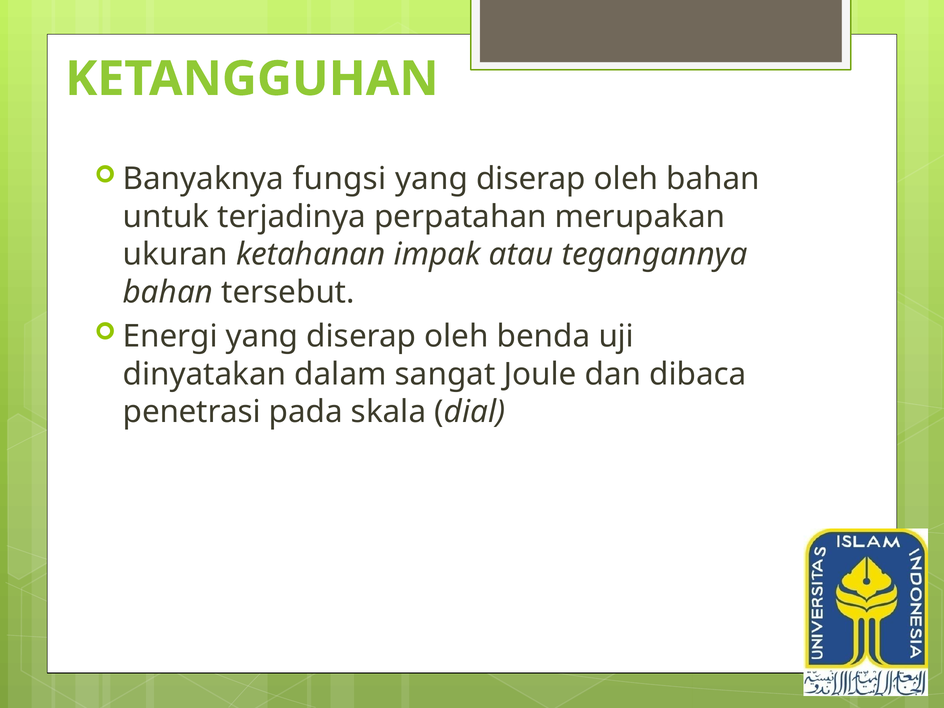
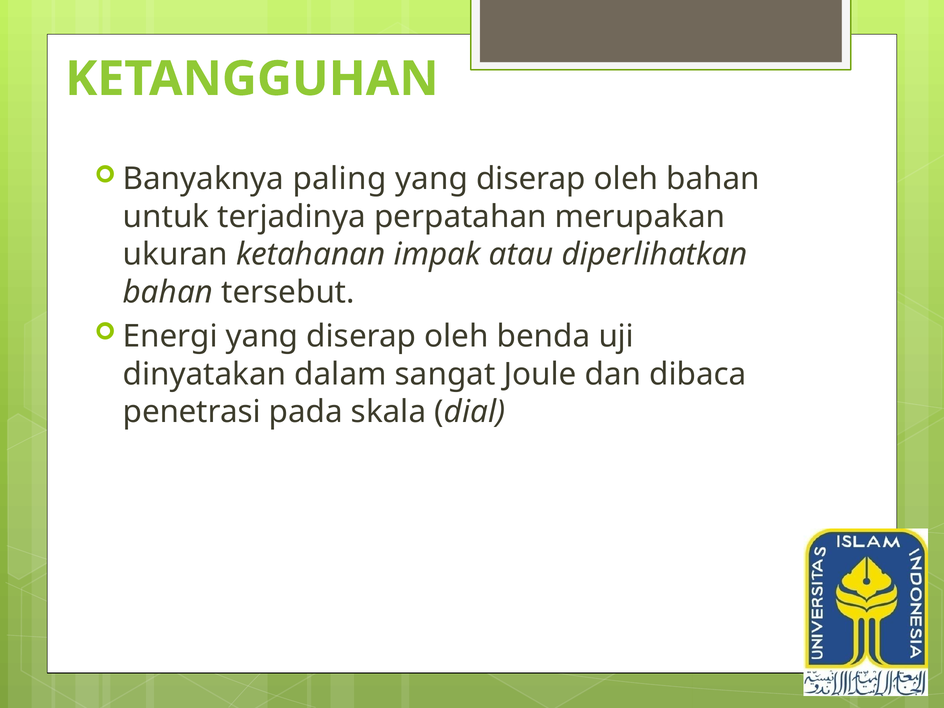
fungsi: fungsi -> paling (340, 179)
tegangannya: tegangannya -> diperlihatkan (655, 255)
